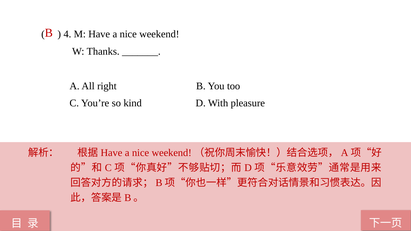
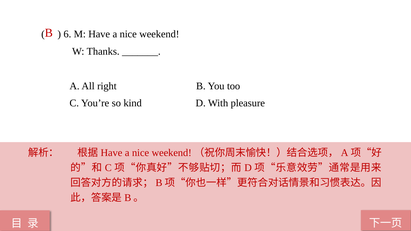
4: 4 -> 6 (67, 34)
